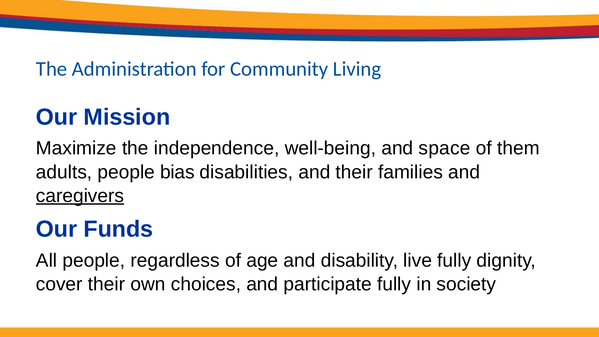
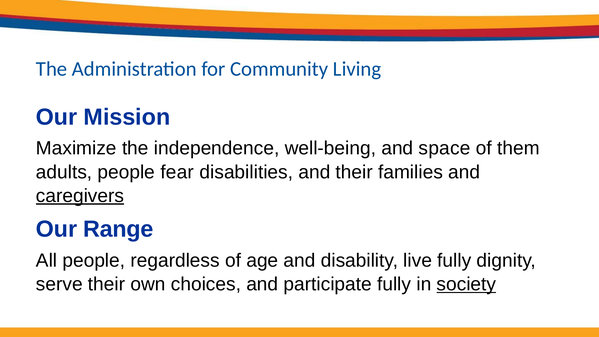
bias: bias -> fear (177, 172)
Funds: Funds -> Range (118, 229)
cover: cover -> serve (59, 284)
society underline: none -> present (466, 284)
